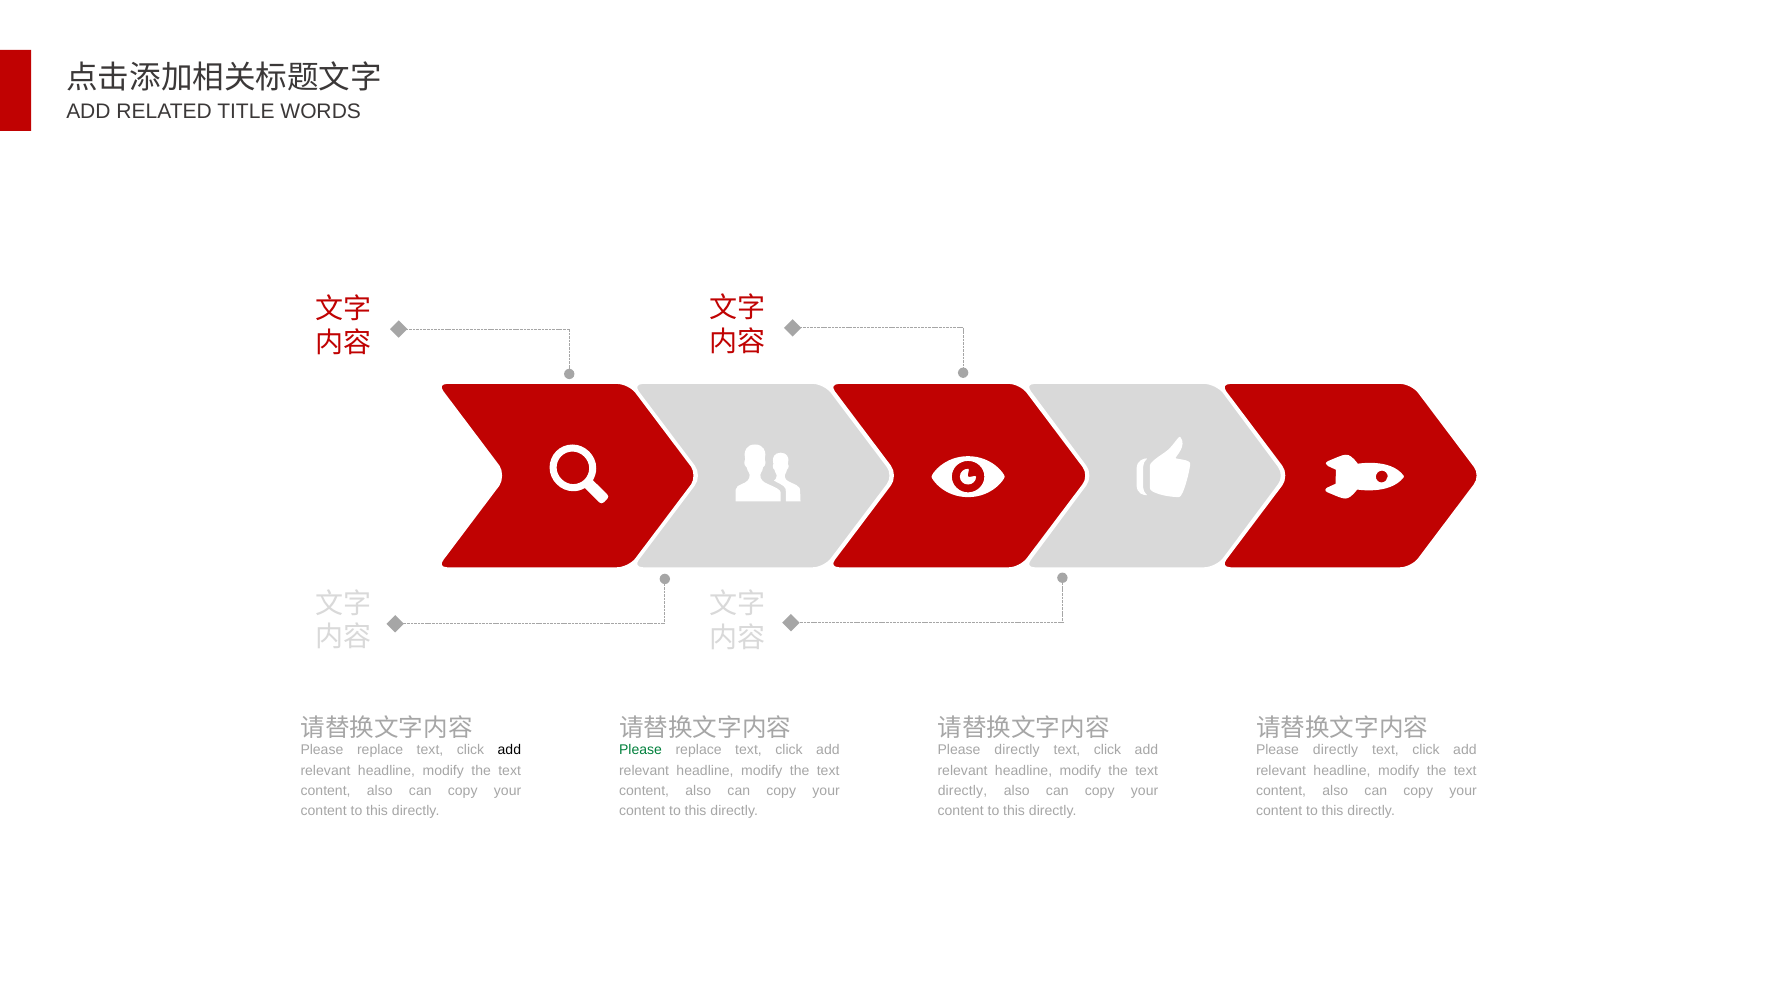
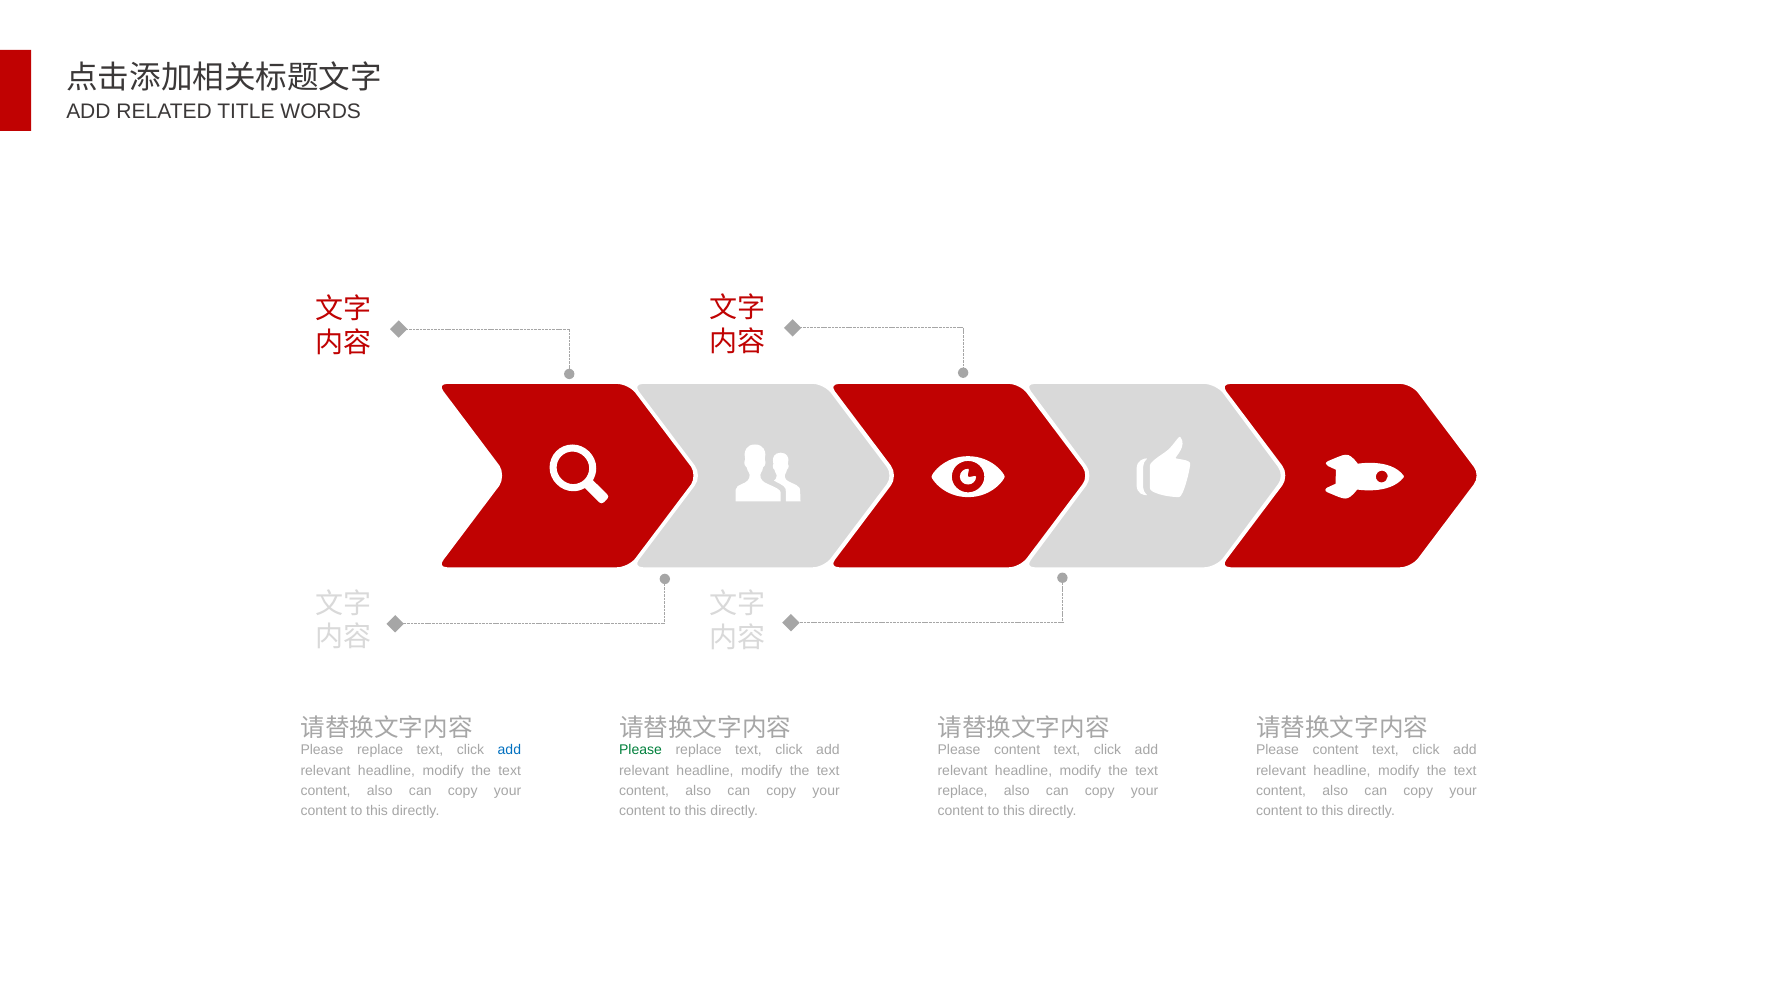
add colour: black -> blue (509, 750)
directly: directly -> content (1017, 750)
directly: directly -> content (1336, 750)
directly: directly -> replace (963, 791)
